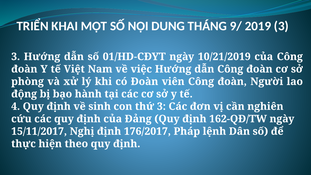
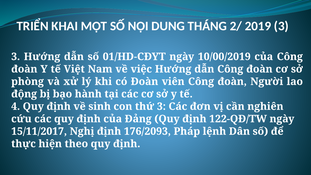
9/: 9/ -> 2/ (236, 26)
10/21/2019: 10/21/2019 -> 10/00/2019 (224, 57)
162-QĐ/TW: 162-QĐ/TW -> 122-QĐ/TW (238, 119)
176/2017: 176/2017 -> 176/2093 (147, 131)
